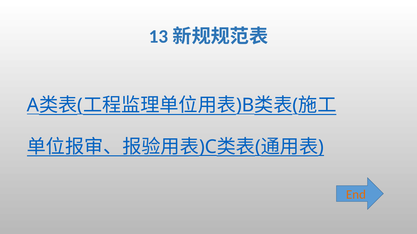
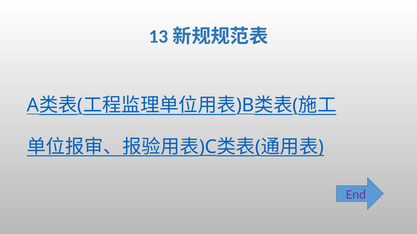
End colour: orange -> purple (356, 195)
